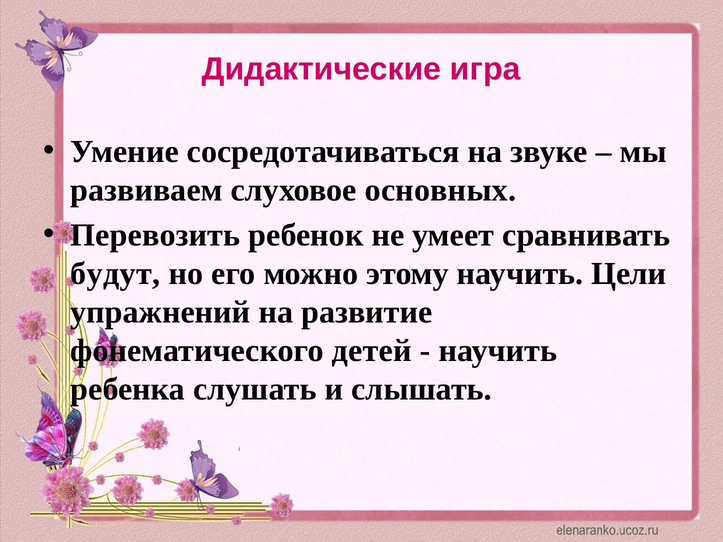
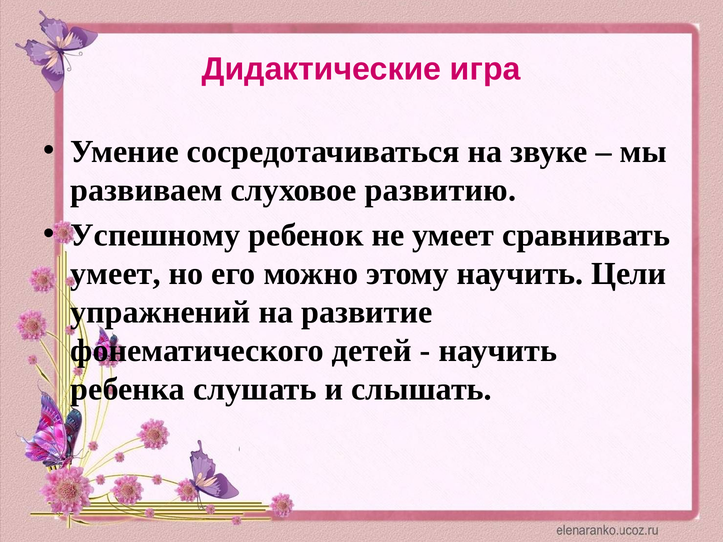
основных: основных -> развитию (440, 190)
Перевозить: Перевозить -> Успешному (155, 235)
будут: будут -> умеет (116, 274)
